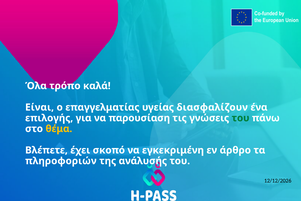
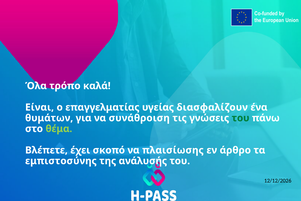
επιλογής: επιλογής -> θυμάτων (49, 118)
παρουσίαση: παρουσίαση -> συνάθροιση (139, 118)
θέμα colour: yellow -> light green (59, 129)
εγκεκριμένη: εγκεκριμένη -> πλαισίωσης (173, 150)
πληροφοριών: πληροφοριών -> εμπιστοσύνης (61, 161)
